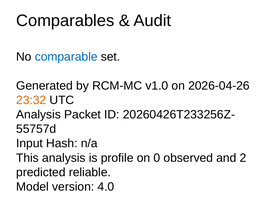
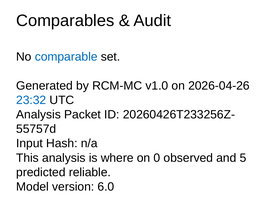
23:32 colour: orange -> blue (31, 100)
profile: profile -> where (117, 157)
2: 2 -> 5 (243, 157)
4.0: 4.0 -> 6.0 (106, 186)
